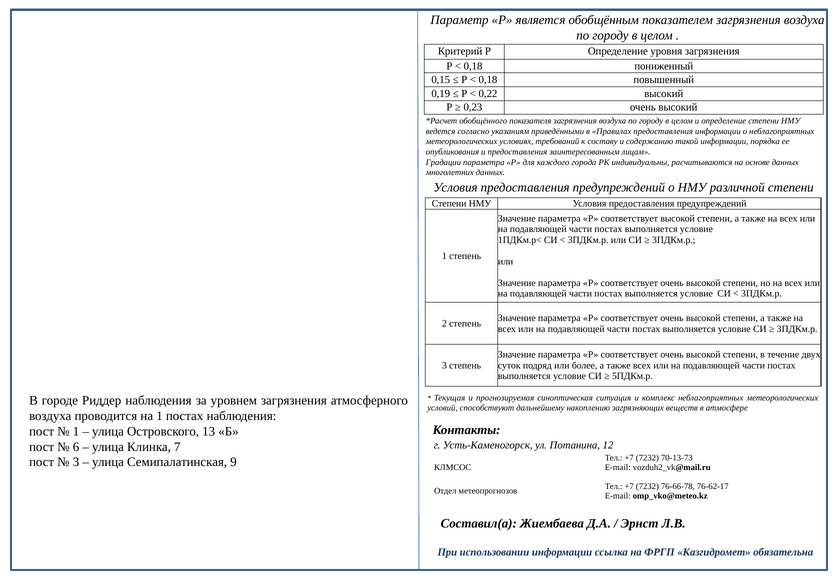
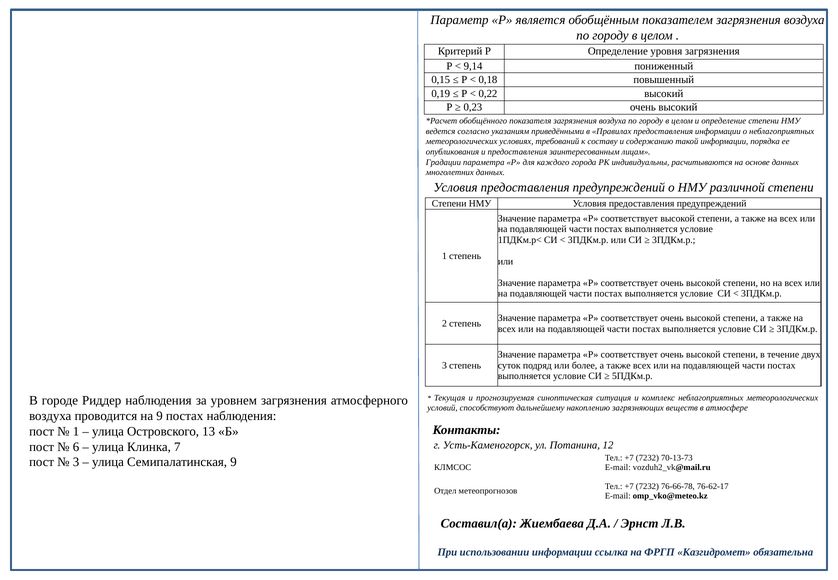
0,18: 0,18 -> 9,14 (473, 66)
на 1: 1 -> 9 (159, 416)
